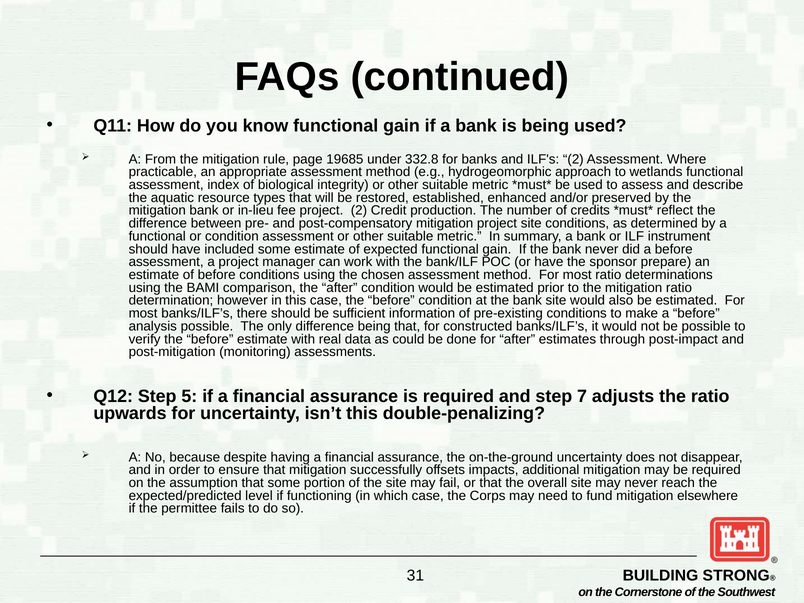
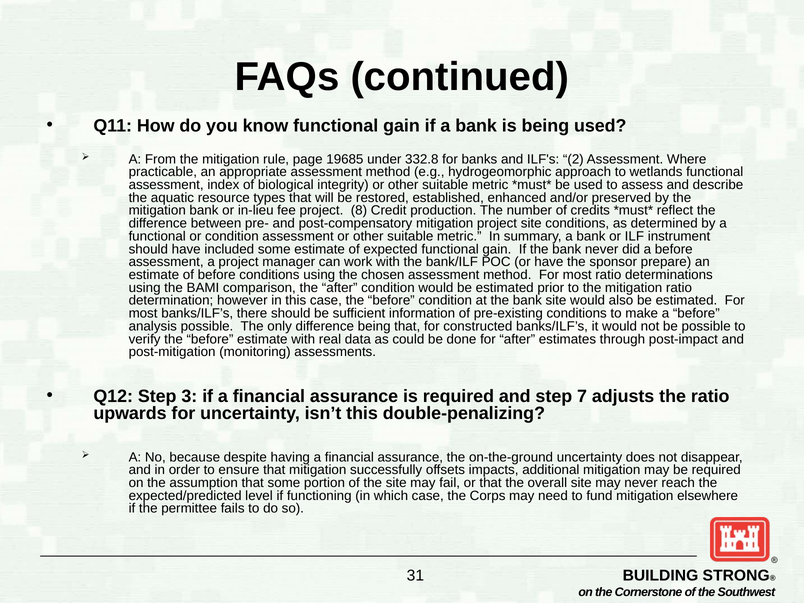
project 2: 2 -> 8 (359, 211)
5: 5 -> 3 (189, 396)
